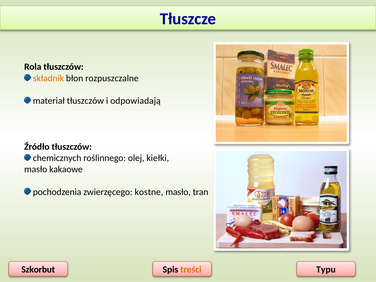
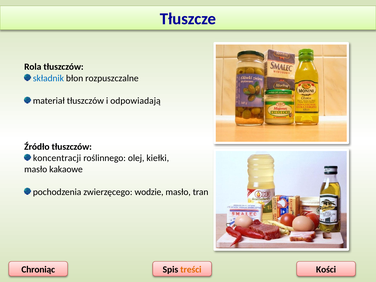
składnik colour: orange -> blue (48, 78)
chemicznych: chemicznych -> koncentracji (57, 158)
kostne: kostne -> wodzie (149, 192)
Szkorbut: Szkorbut -> Chroniąc (38, 269)
Typu: Typu -> Kości (326, 269)
